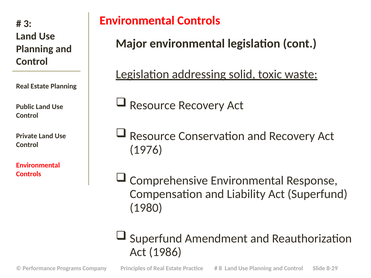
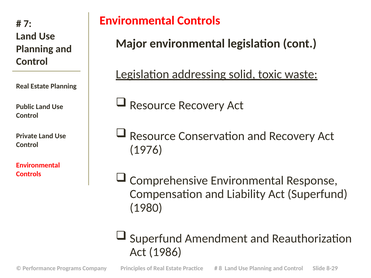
3: 3 -> 7 (28, 24)
